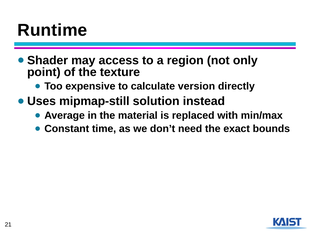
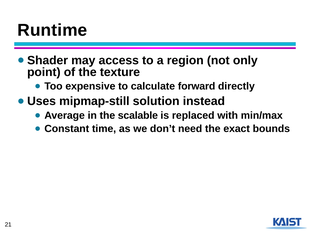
version: version -> forward (197, 86)
material: material -> scalable (138, 116)
